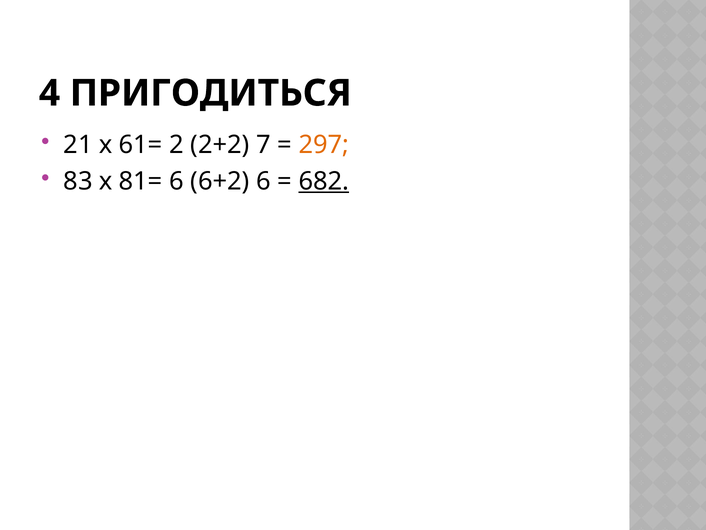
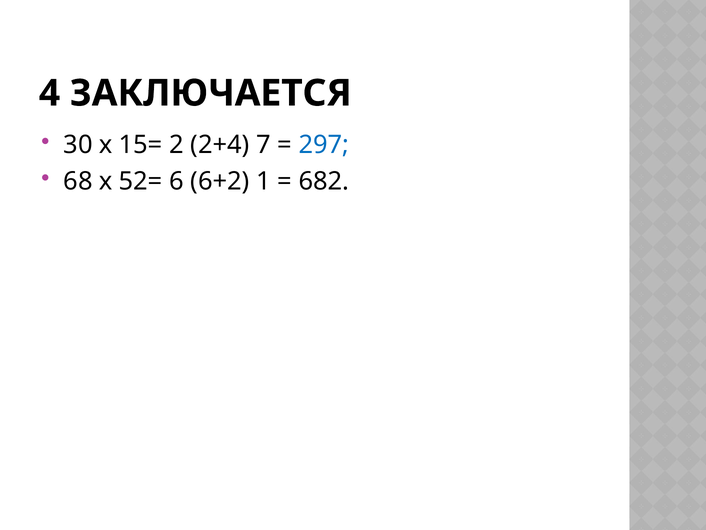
ПРИГОДИТЬСЯ: ПРИГОДИТЬСЯ -> ЗАКЛЮЧАЕТСЯ (211, 93)
21: 21 -> 30 (78, 145)
61=: 61= -> 15= (141, 145)
2+2: 2+2 -> 2+4 (220, 145)
297 colour: orange -> blue (324, 145)
83: 83 -> 68 (78, 181)
81=: 81= -> 52= (141, 181)
6+2 6: 6 -> 1 (263, 181)
682 underline: present -> none (324, 181)
